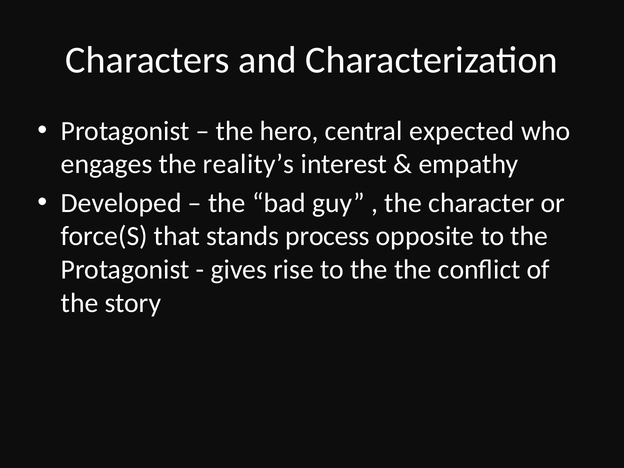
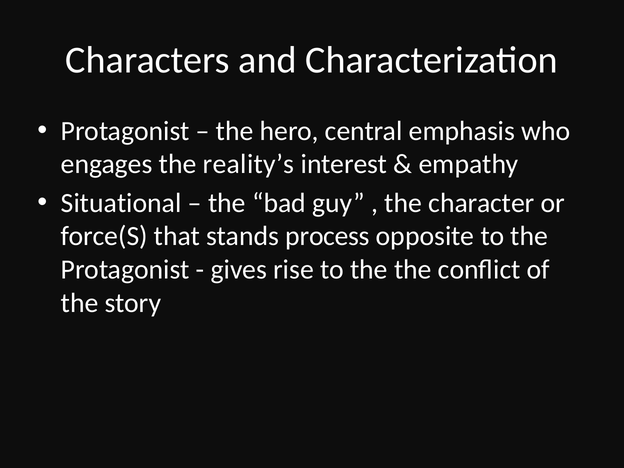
expected: expected -> emphasis (462, 131)
Developed: Developed -> Situational (121, 203)
